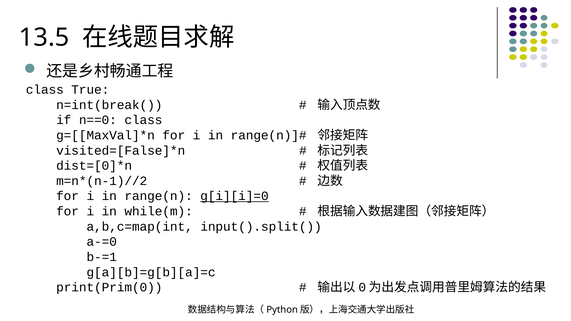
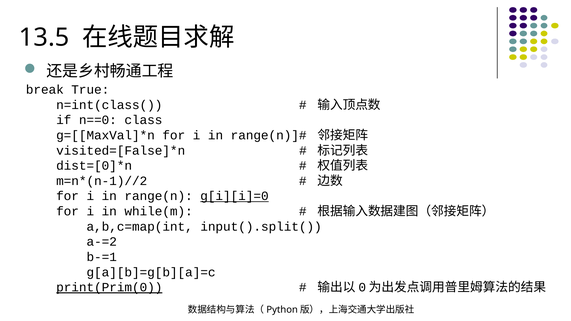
class: class -> break (45, 90)
n=int(break(: n=int(break( -> n=int(class( (109, 105)
a-=0: a-=0 -> a-=2 (102, 242)
print(Prim(0 underline: none -> present (109, 288)
